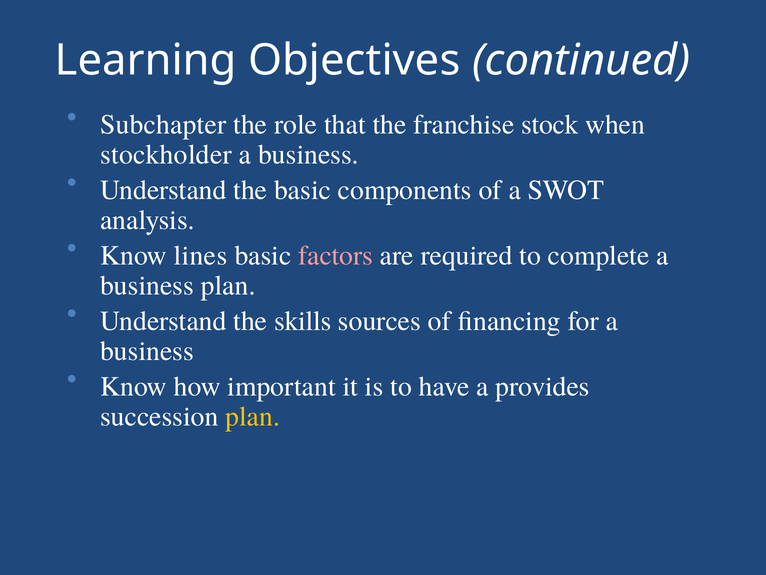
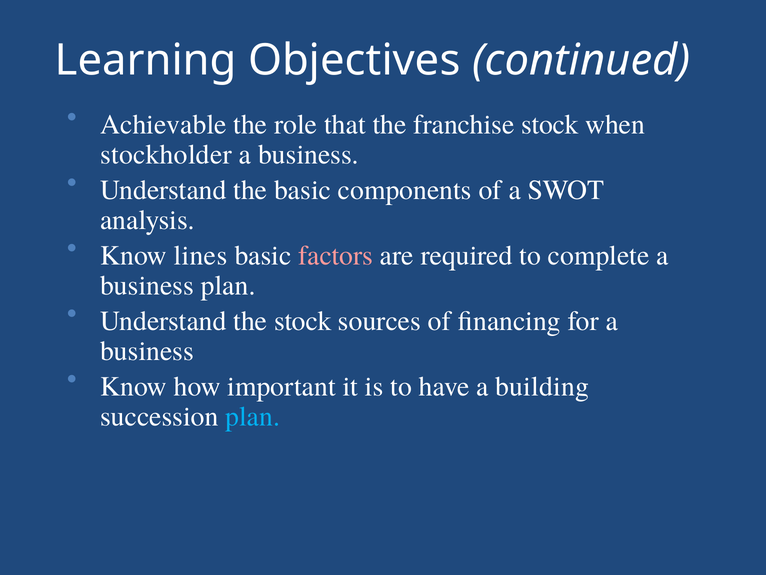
Subchapter: Subchapter -> Achievable (163, 124)
the skills: skills -> stock (303, 321)
provides: provides -> building (542, 386)
plan colour: yellow -> light blue (253, 416)
